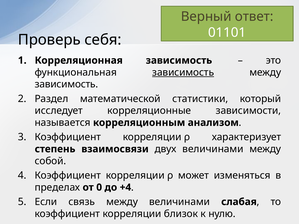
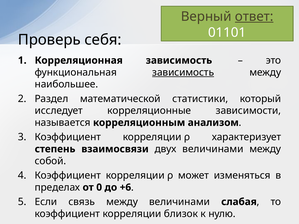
ответ underline: none -> present (254, 17)
зависимость: зависимость -> наибольшее (66, 84)
+4: +4 -> +6 (125, 188)
